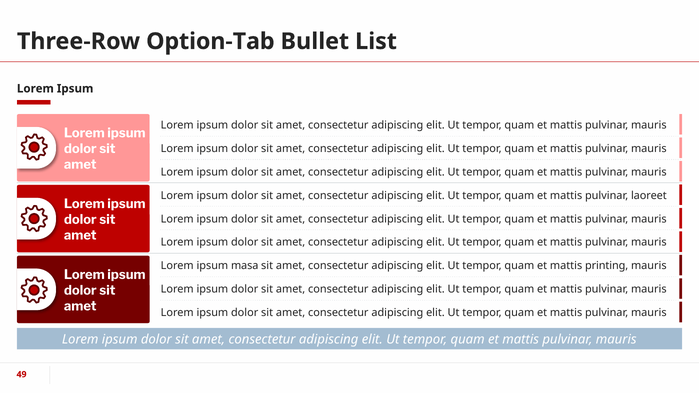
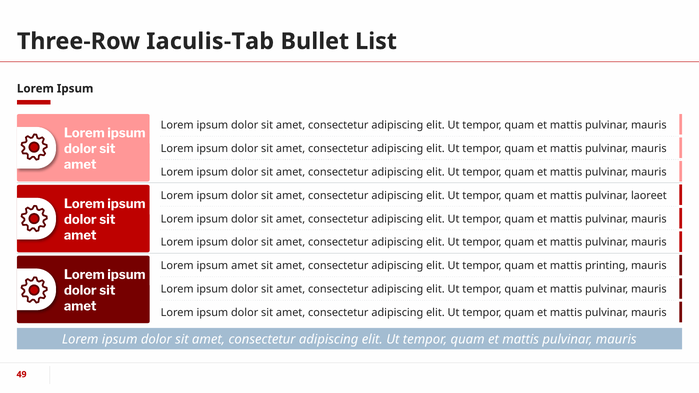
Option-Tab: Option-Tab -> Iaculis-Tab (210, 41)
ipsum masa: masa -> amet (245, 266)
